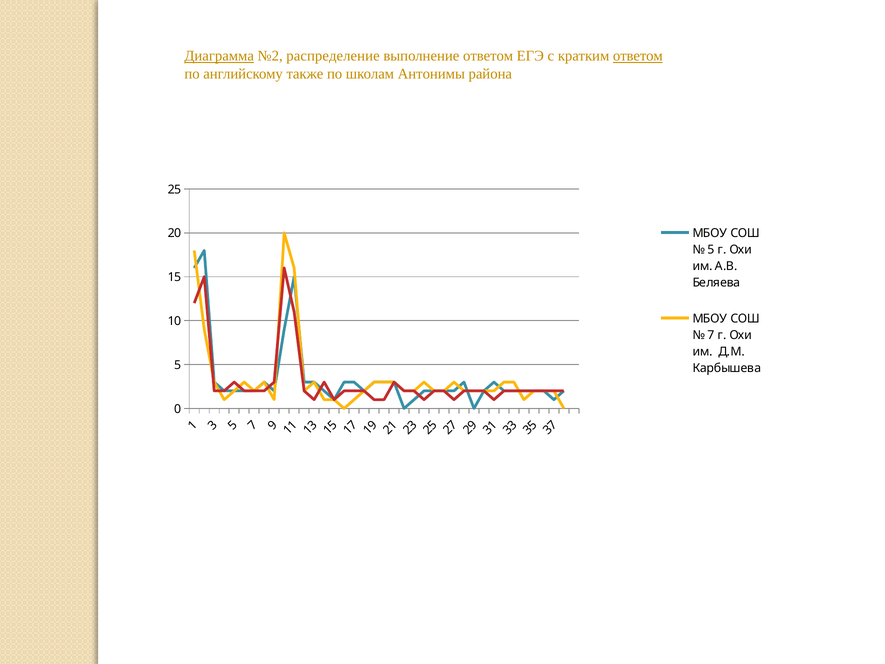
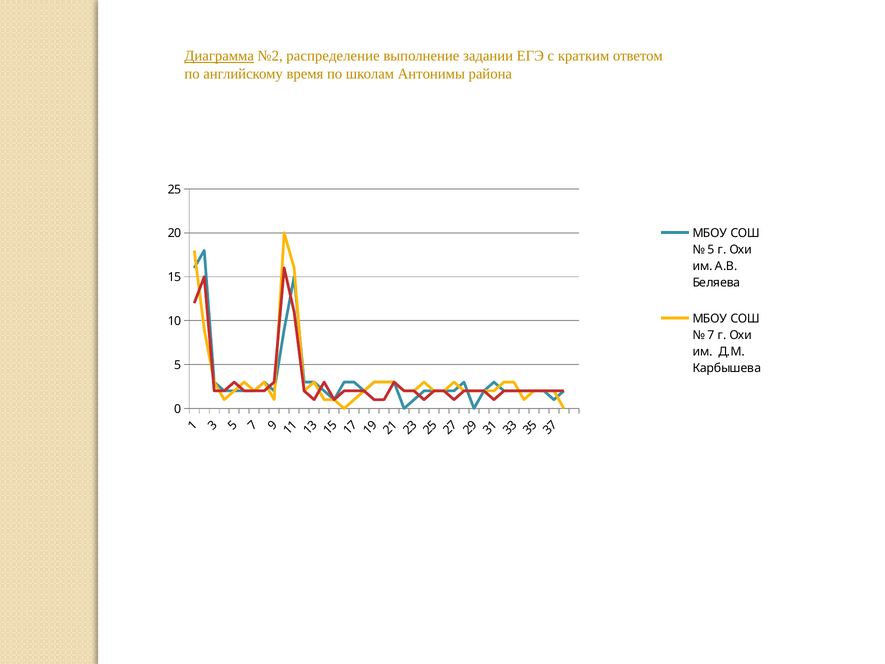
выполнение ответом: ответом -> задании (488, 56)
ответом underline: present -> none (638, 56)
также: также -> время (305, 74)
